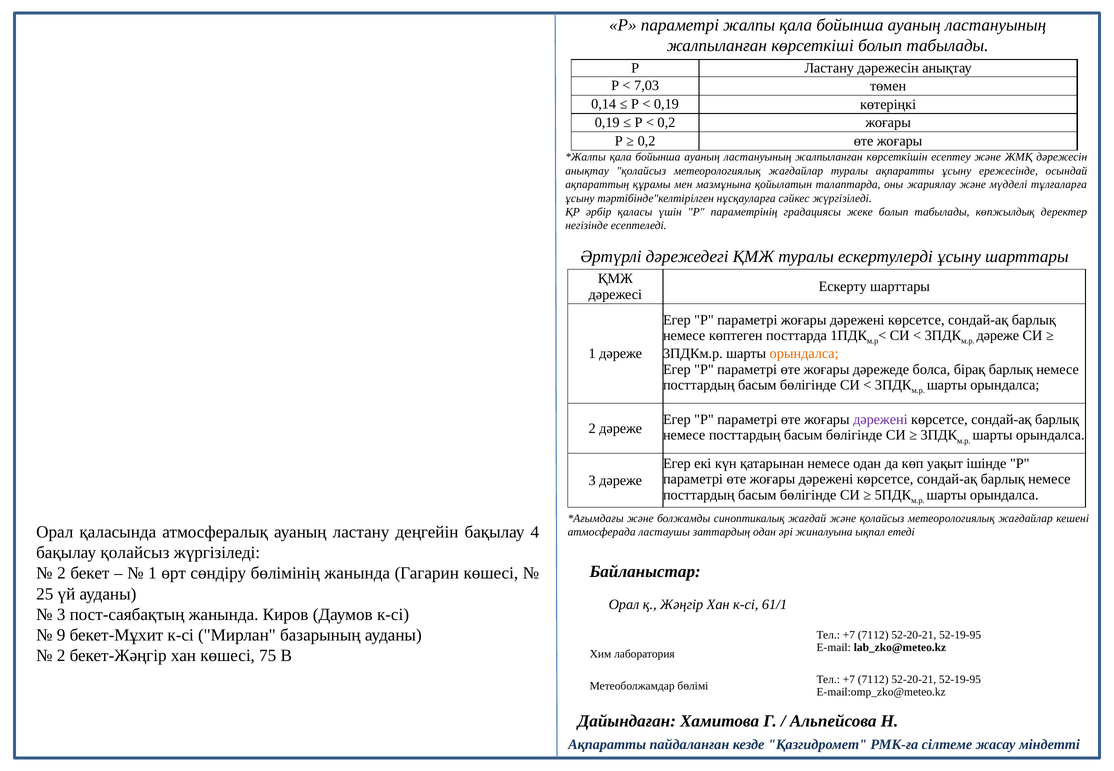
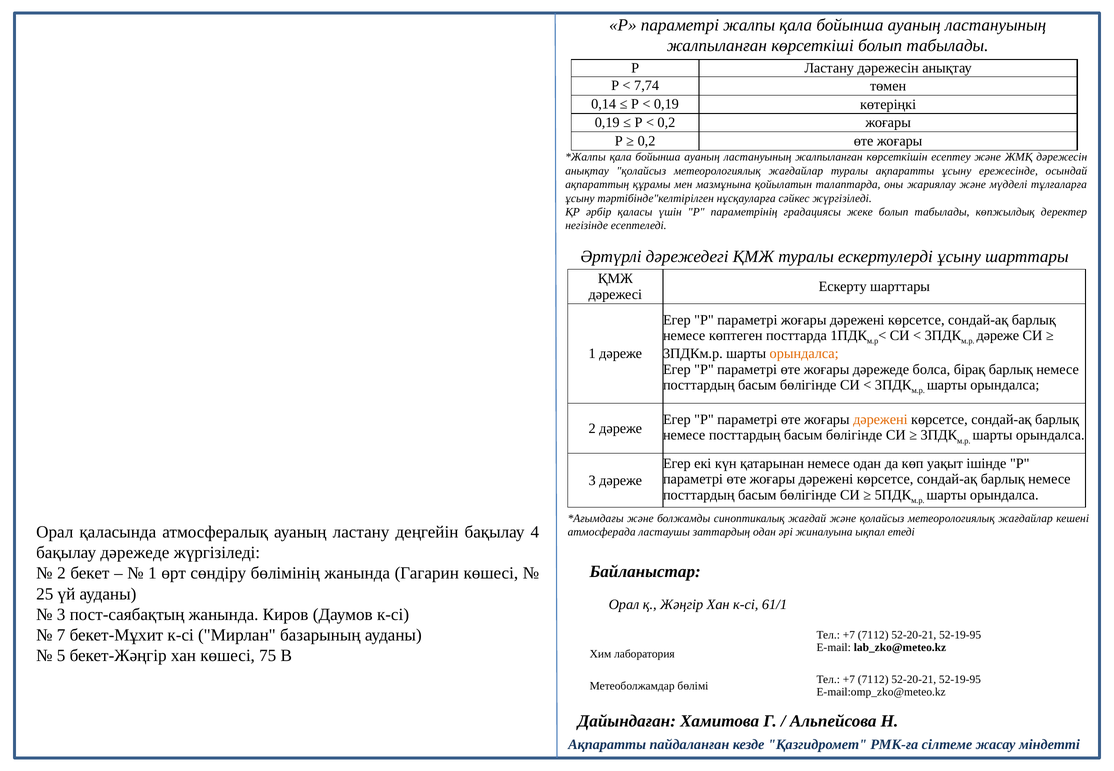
7,03: 7,03 -> 7,74 (647, 86)
дәрежені colour: purple -> orange (880, 420)
бақылау қолайсыз: қолайсыз -> дәрежеде (135, 553)
9: 9 -> 7 (61, 635)
2: 2 -> 5 (61, 656)
